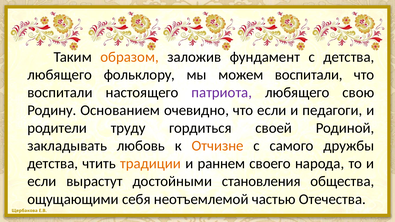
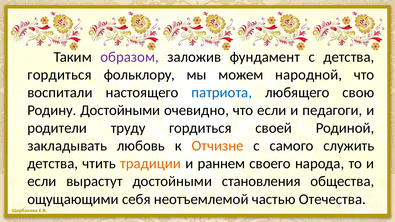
образом colour: orange -> purple (130, 57)
любящего: любящего -> гордиться (60, 75)
можем воспитали: воспитали -> народной (309, 75)
патриота colour: purple -> blue (222, 93)
Родину Основанием: Основанием -> Достойными (120, 110)
дружбы: дружбы -> служить (349, 146)
